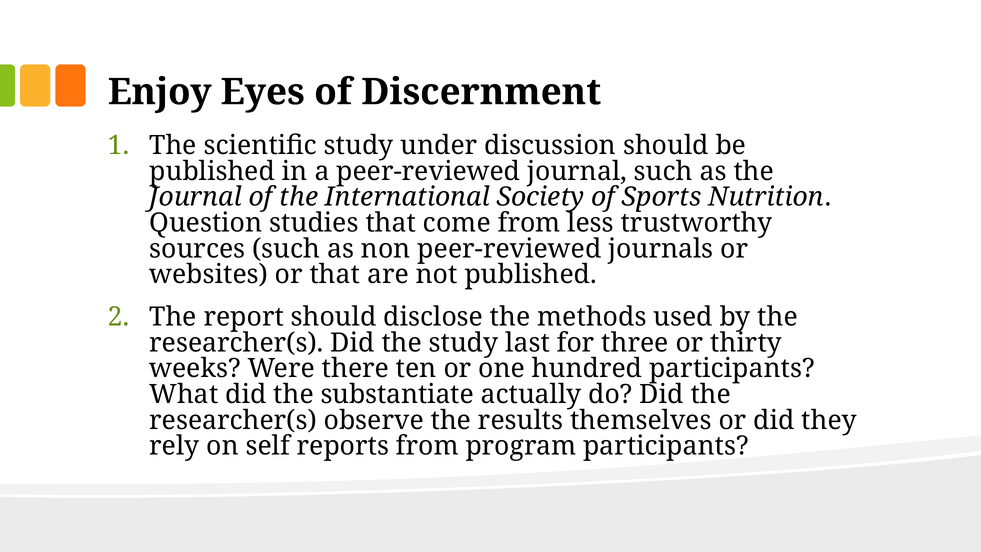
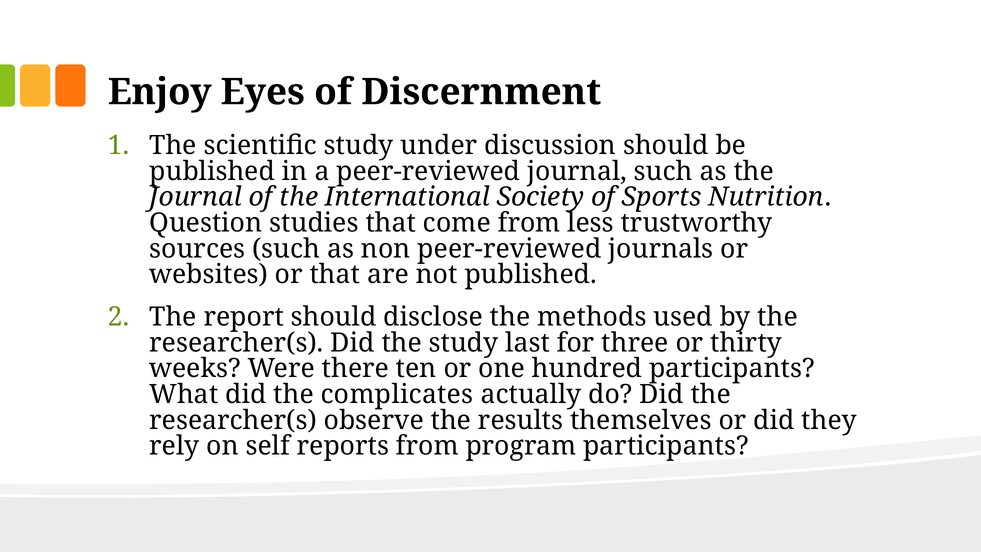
substantiate: substantiate -> complicates (397, 394)
